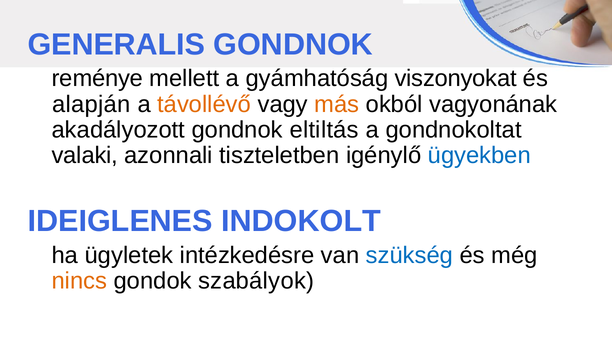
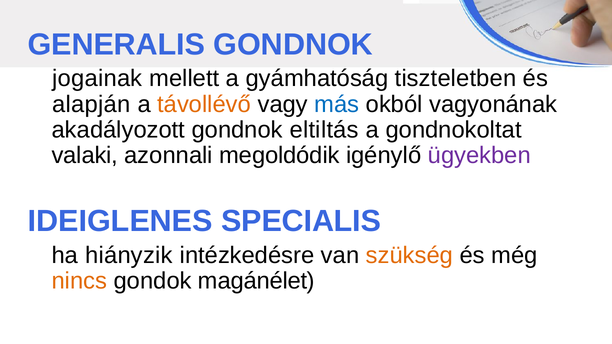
reménye: reménye -> jogainak (97, 79)
viszonyokat: viszonyokat -> tiszteletben (456, 79)
más colour: orange -> blue (337, 104)
tiszteletben: tiszteletben -> megoldódik (279, 156)
ügyekben colour: blue -> purple (479, 156)
INDOKOLT: INDOKOLT -> SPECIALIS (301, 221)
ügyletek: ügyletek -> hiányzik (129, 256)
szükség colour: blue -> orange (409, 256)
szabályok: szabályok -> magánélet (256, 281)
